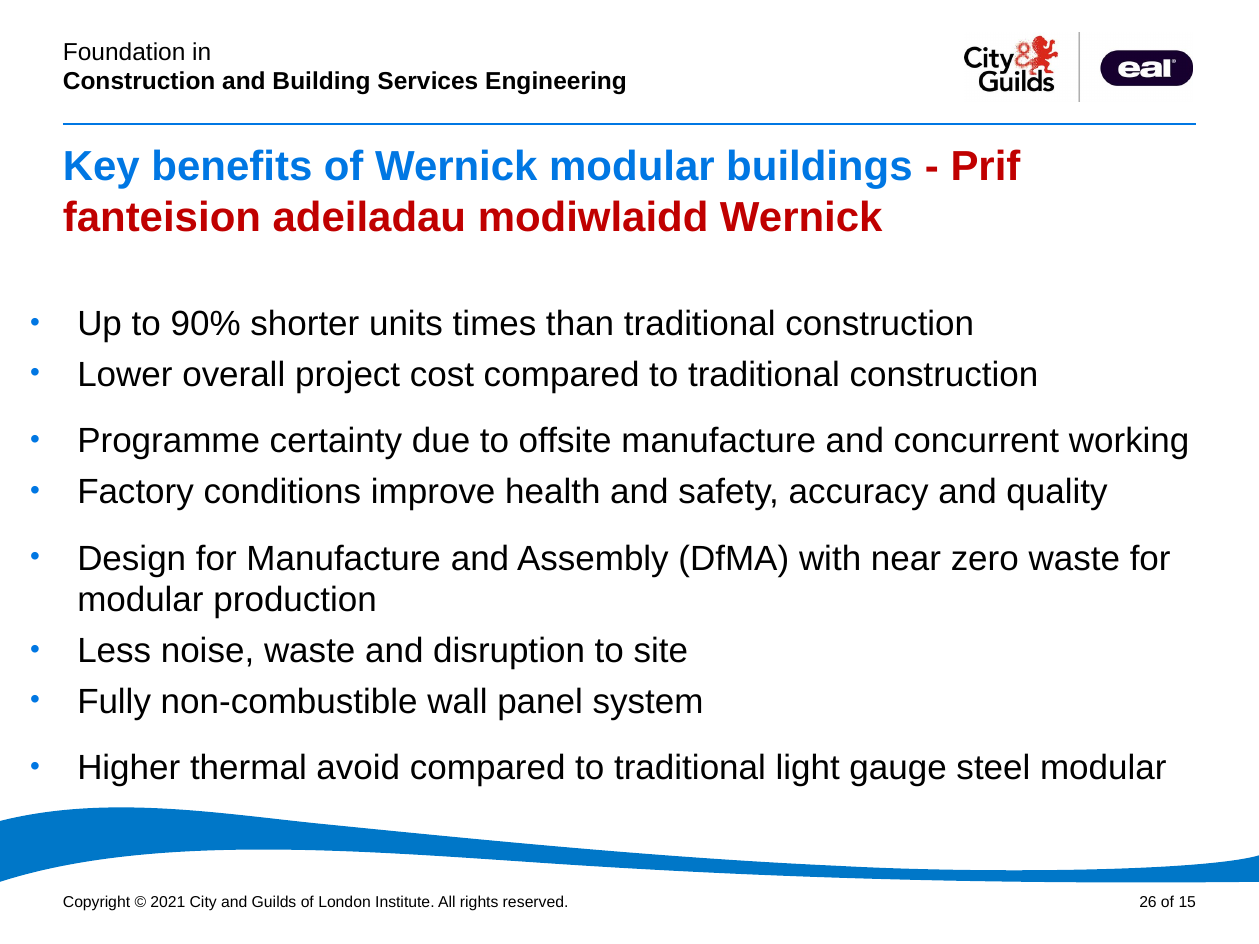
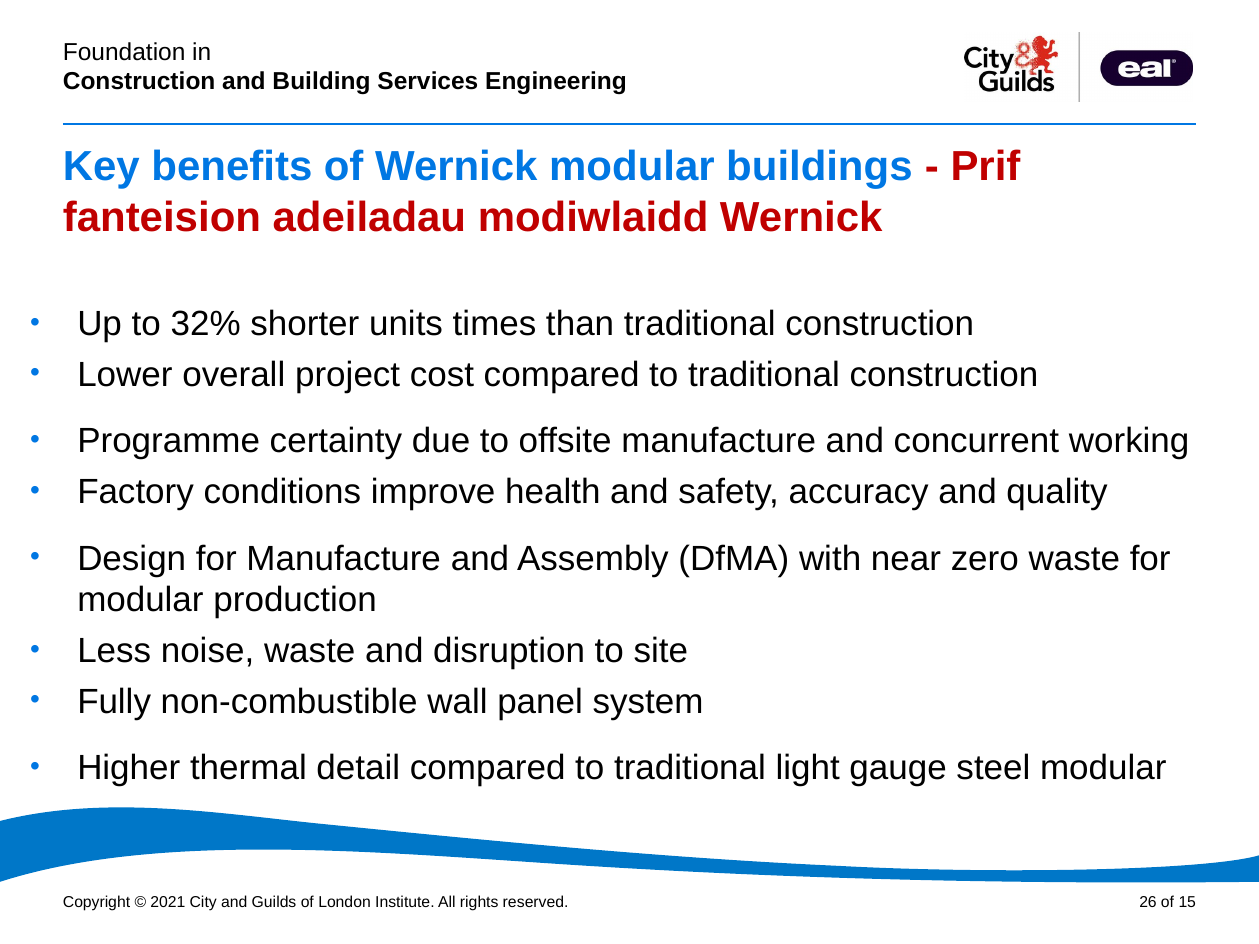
90%: 90% -> 32% (206, 324)
avoid: avoid -> detail (358, 768)
